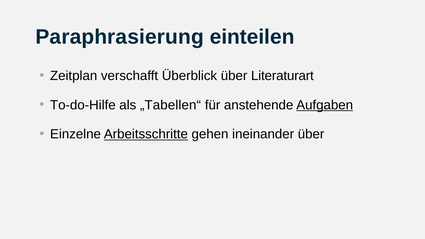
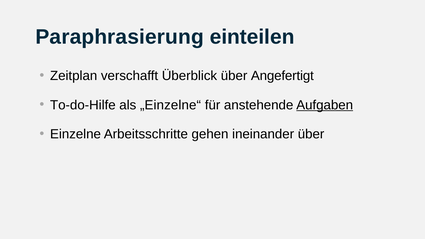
Literaturart: Literaturart -> Angefertigt (282, 76)
„Tabellen“: „Tabellen“ -> „Einzelne“ (170, 105)
Arbeitsschritte underline: present -> none (146, 134)
